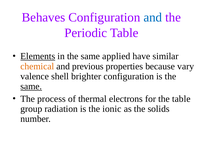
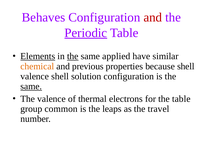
and colour: blue -> red (153, 17)
Periodic underline: none -> present (86, 33)
the underline: none -> present (73, 56)
because vary: vary -> shell (186, 66)
brighter: brighter -> solution (86, 77)
The process: process -> valence (52, 99)
radiation: radiation -> common (61, 109)
ionic: ionic -> leaps (112, 109)
solids: solids -> travel (159, 109)
